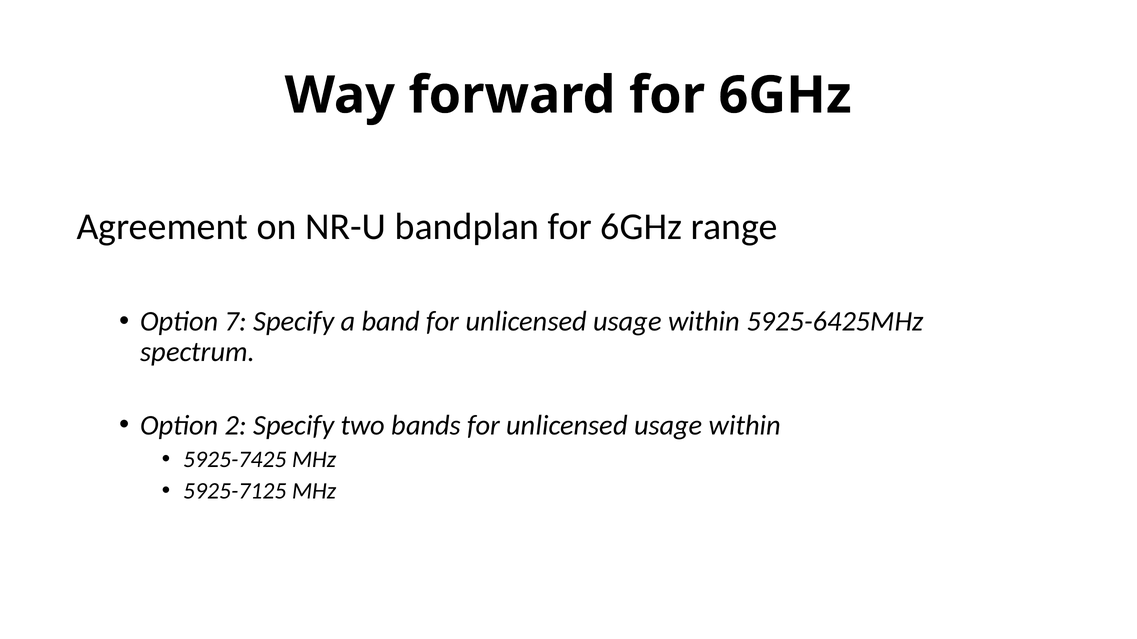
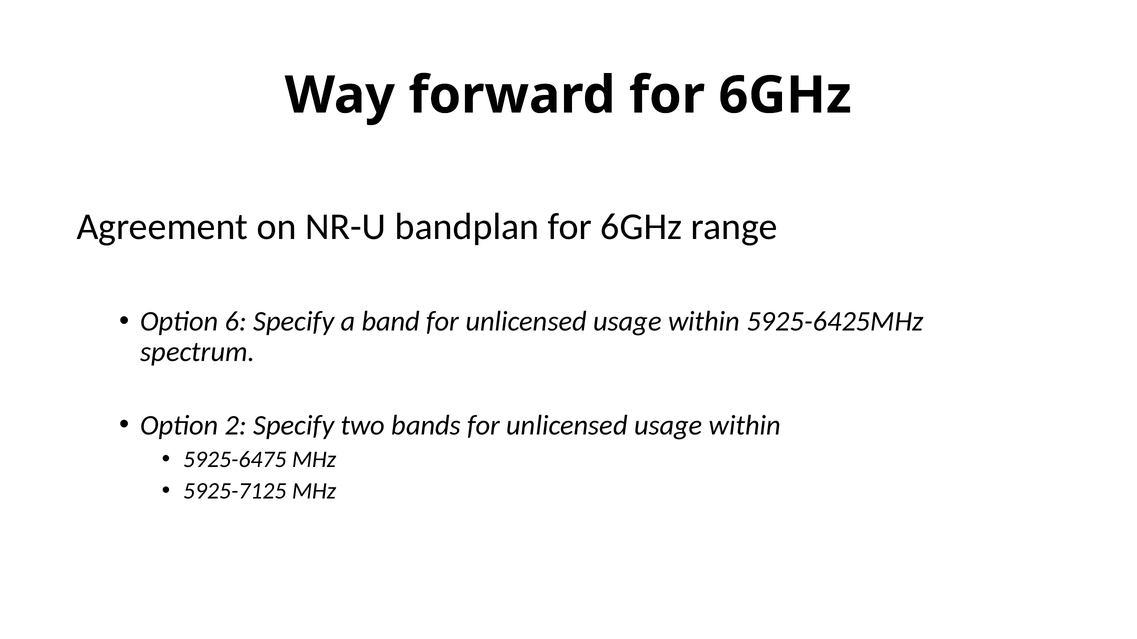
7: 7 -> 6 (236, 322)
5925-7425: 5925-7425 -> 5925-6475 (235, 460)
